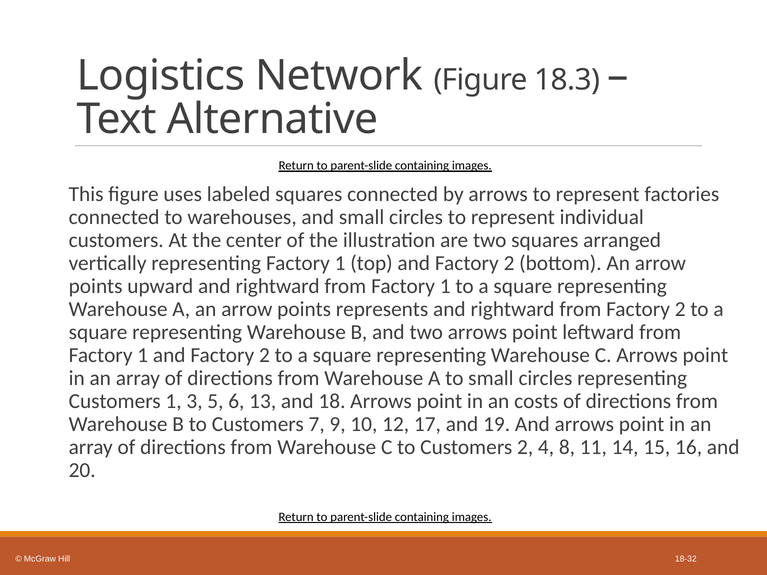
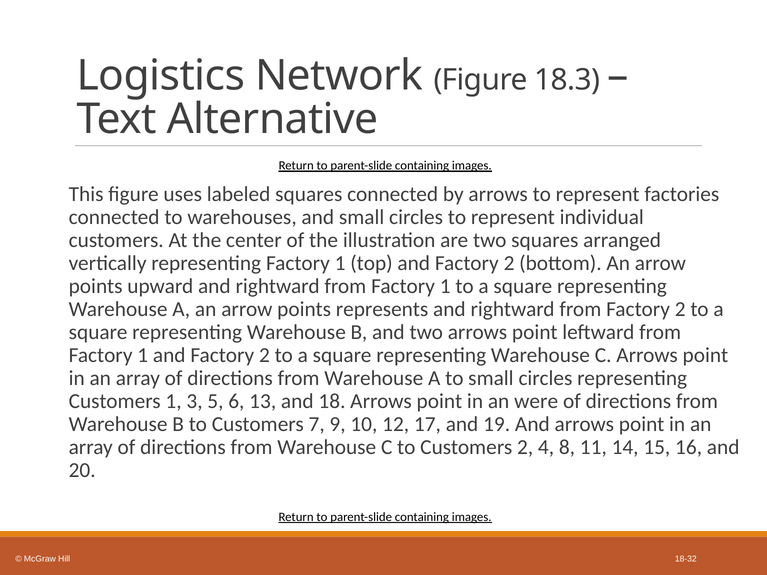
costs: costs -> were (536, 401)
